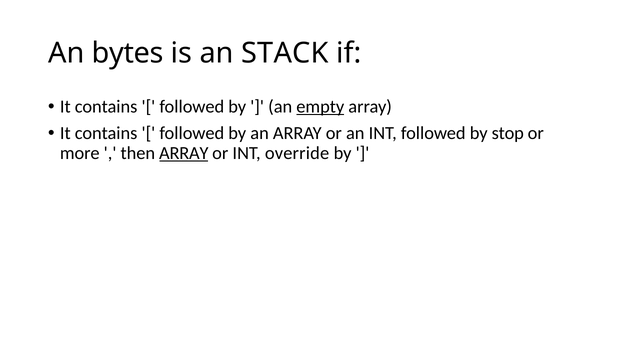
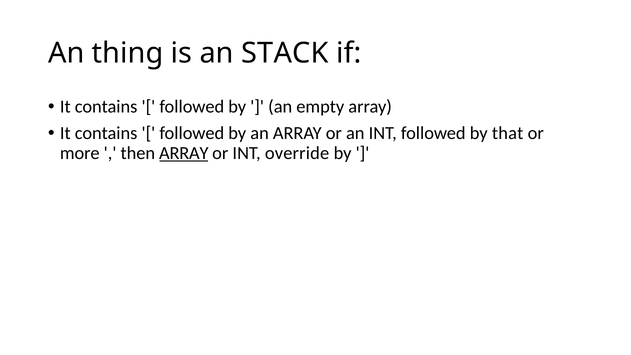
bytes: bytes -> thing (128, 53)
empty underline: present -> none (320, 107)
stop: stop -> that (508, 133)
